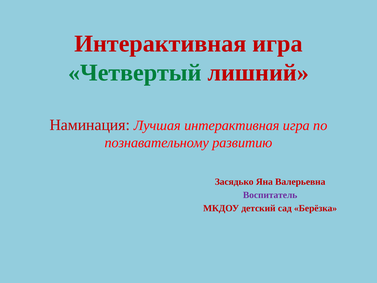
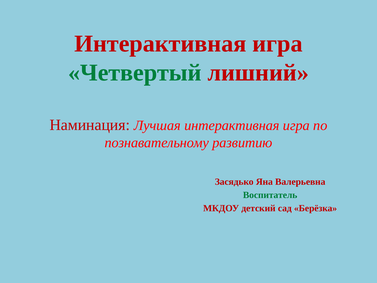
Воспитатель colour: purple -> green (270, 195)
